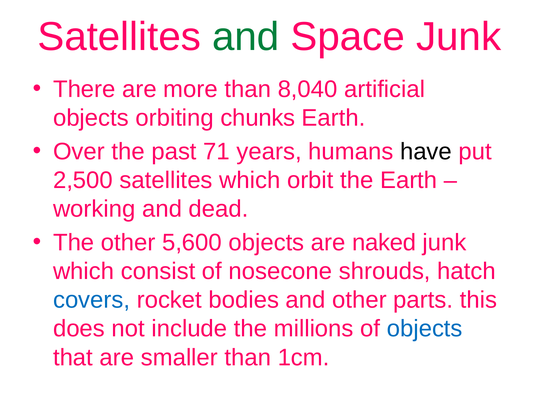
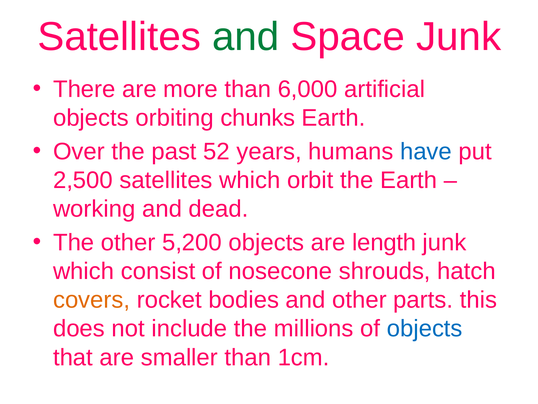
8,040: 8,040 -> 6,000 (308, 89)
71: 71 -> 52 (217, 151)
have colour: black -> blue (426, 151)
5,600: 5,600 -> 5,200 (192, 242)
naked: naked -> length (384, 242)
covers colour: blue -> orange (92, 300)
